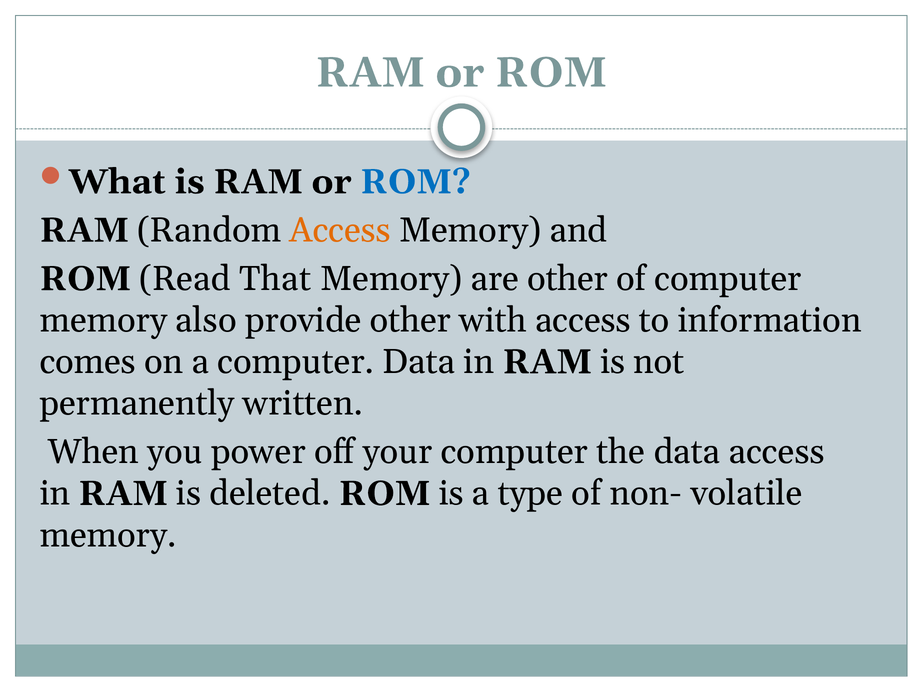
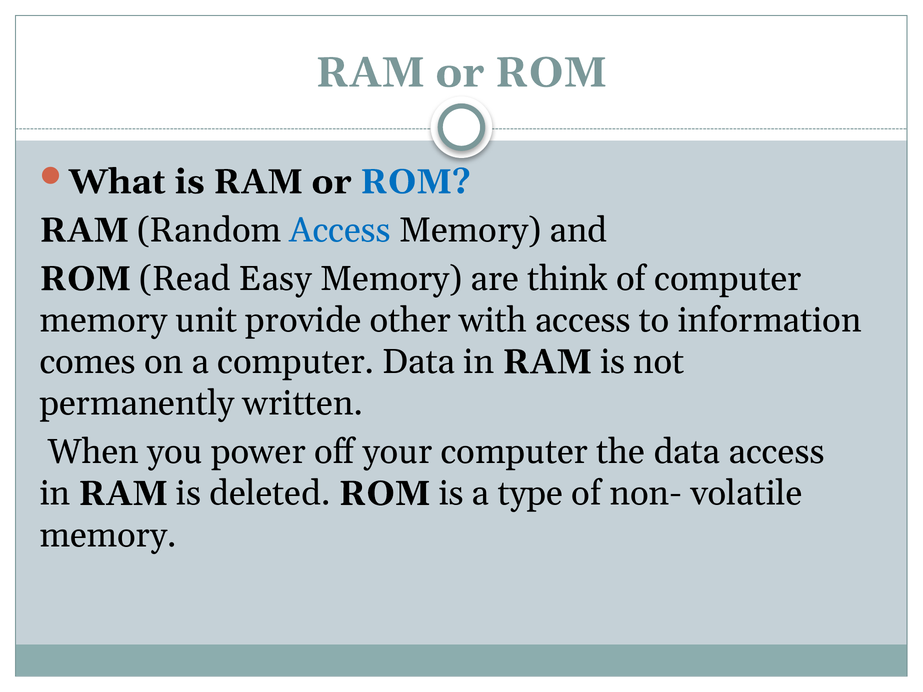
Access colour: orange -> blue (340, 230)
That: That -> Easy (275, 279)
are other: other -> think (568, 279)
also: also -> unit (206, 320)
